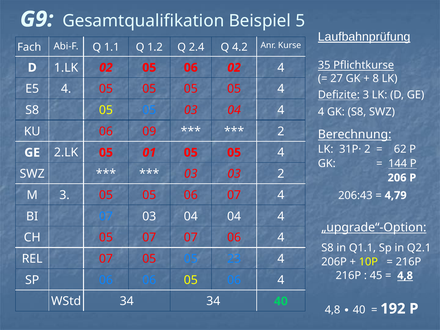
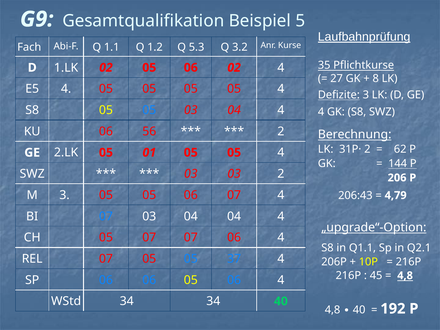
2.4: 2.4 -> 5.3 (197, 47)
4.2: 4.2 -> 3.2 (240, 47)
09: 09 -> 56 (149, 131)
23: 23 -> 37 (234, 259)
